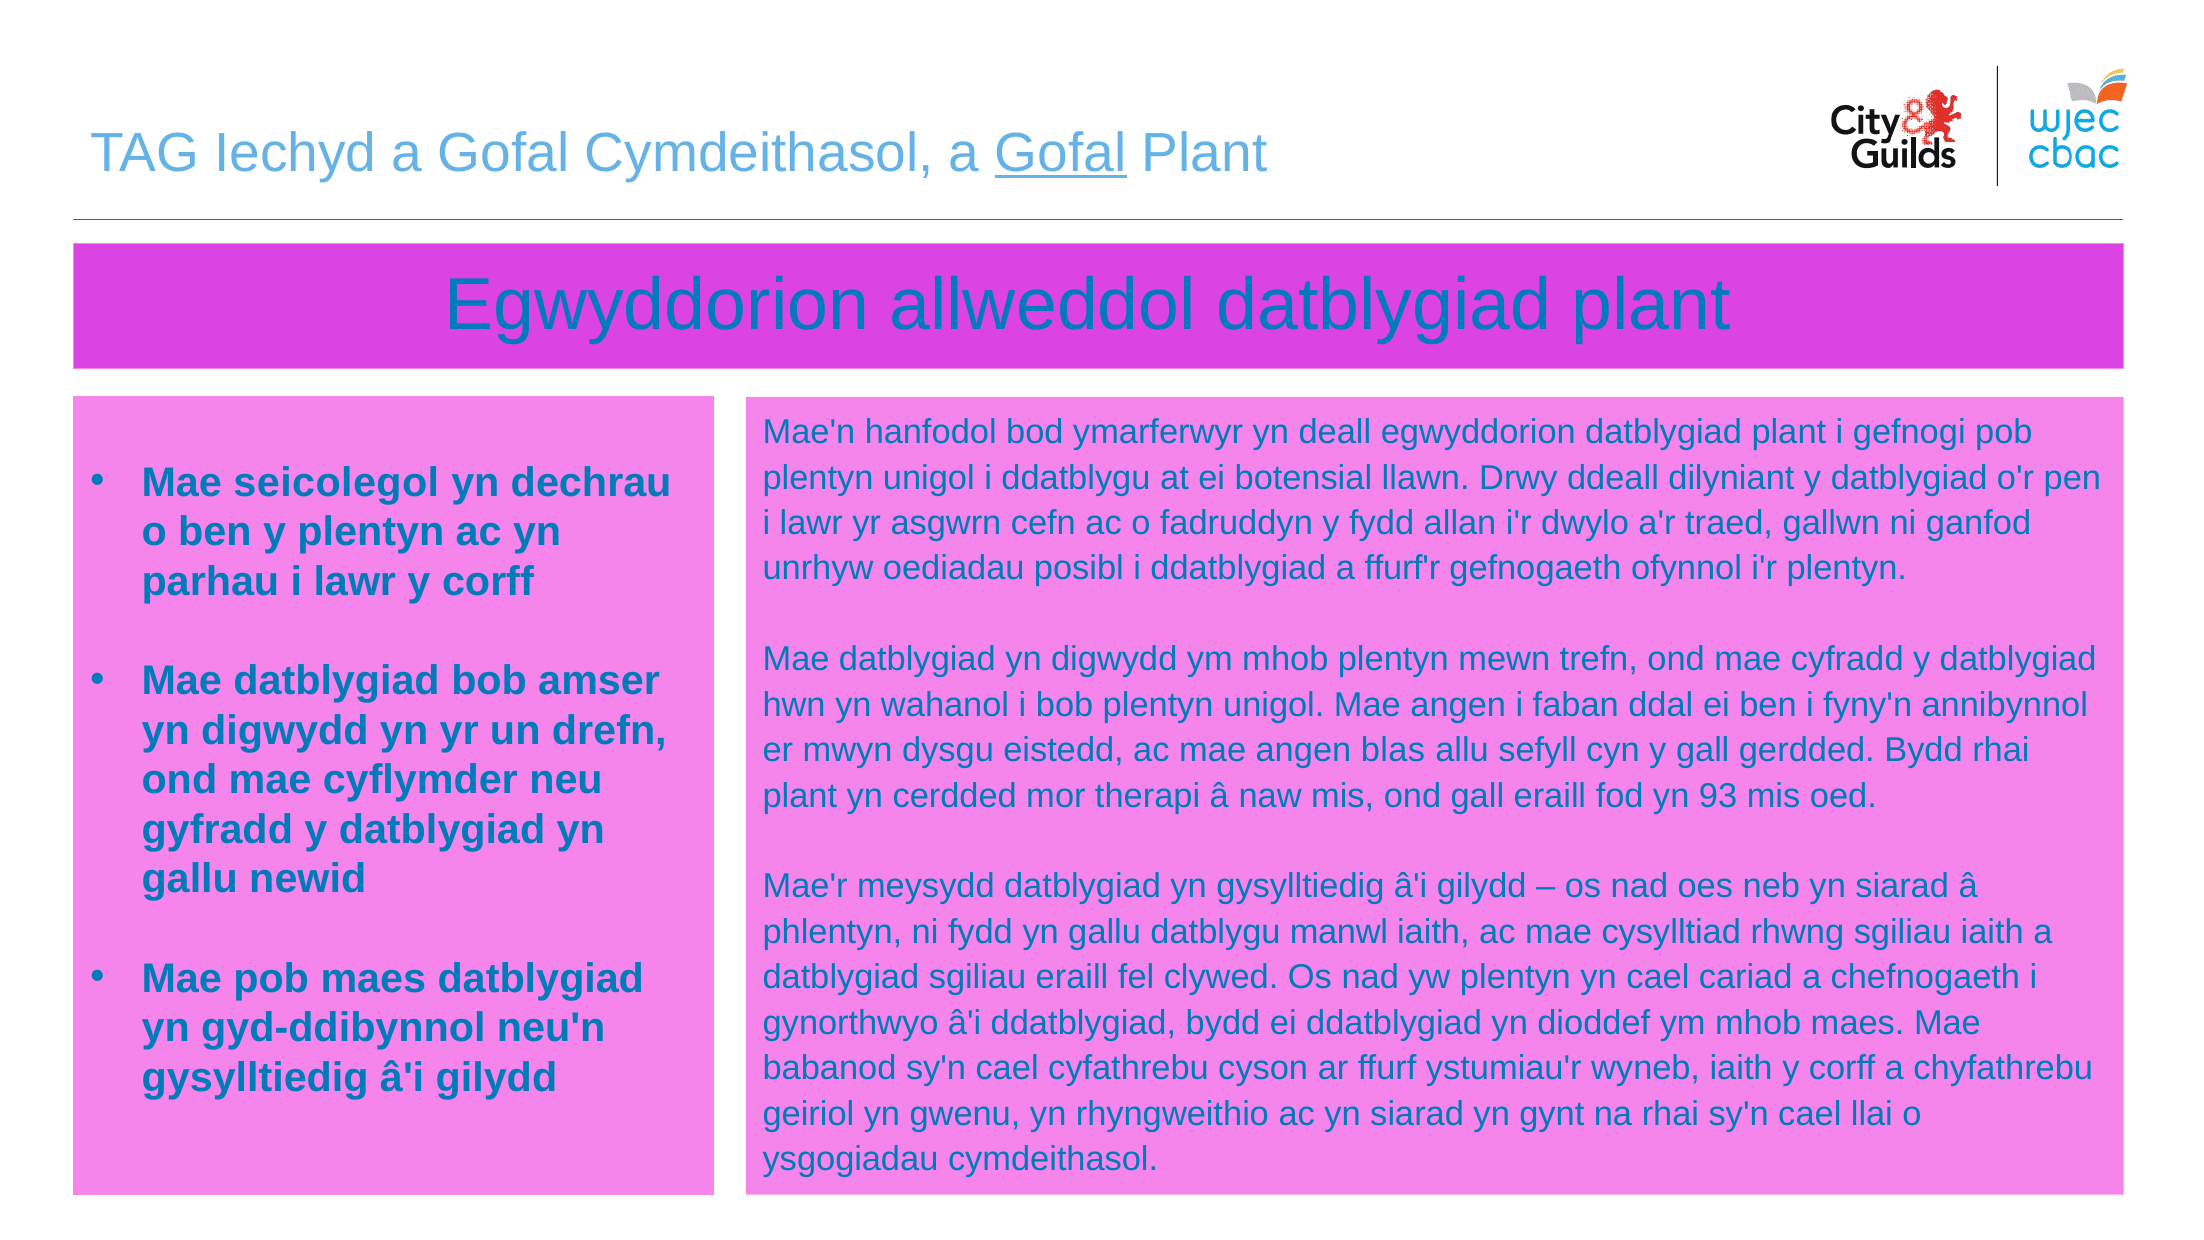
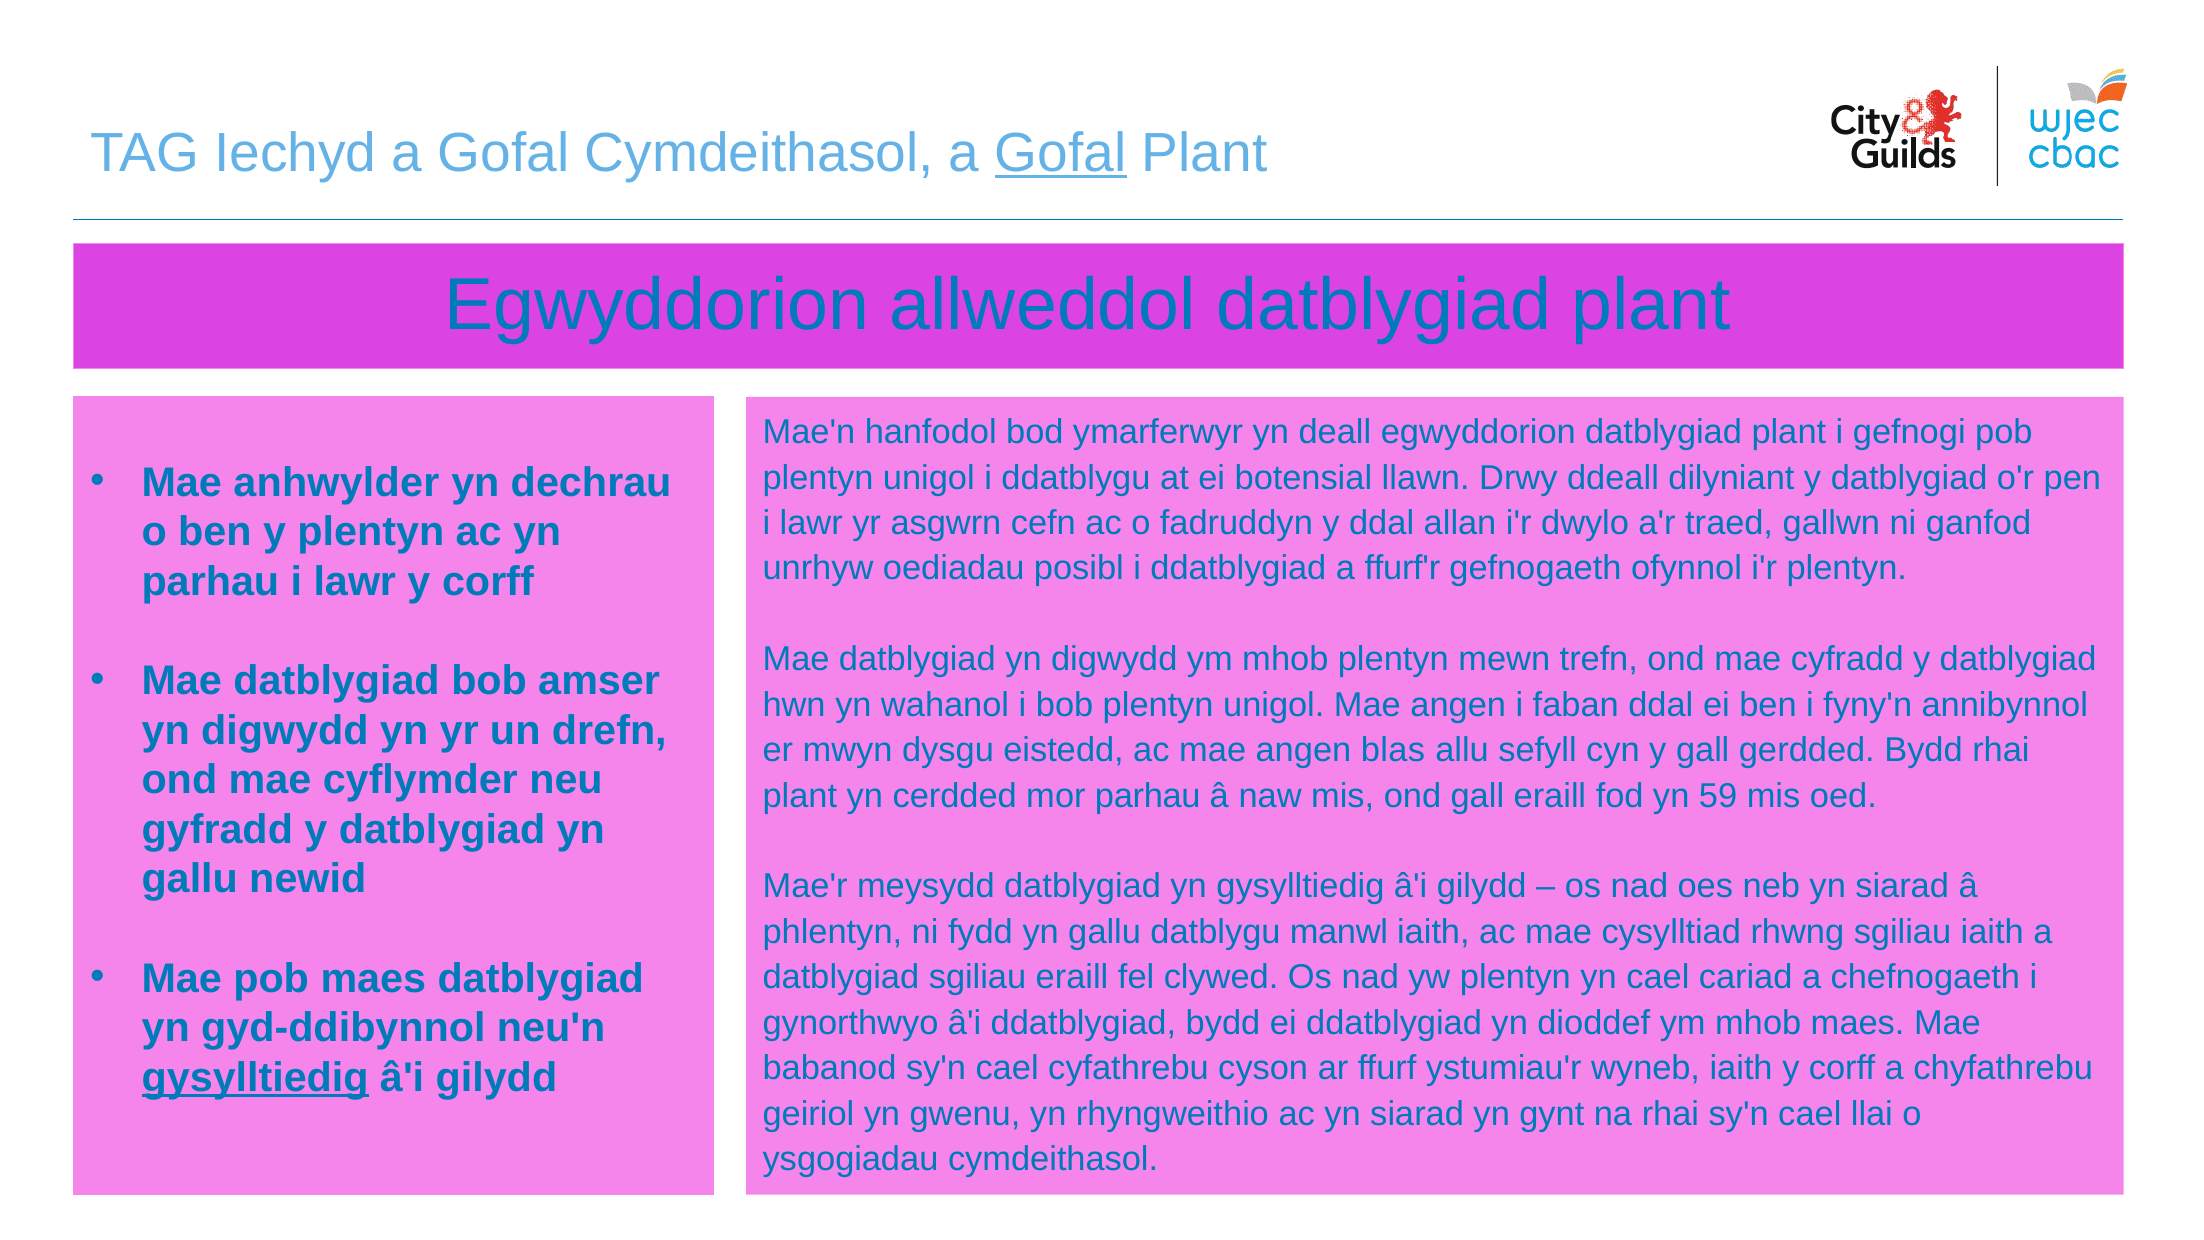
seicolegol: seicolegol -> anhwylder (336, 482)
y fydd: fydd -> ddal (1382, 523)
mor therapi: therapi -> parhau (1148, 796)
93: 93 -> 59 (1718, 796)
gysylltiedig underline: none -> present (255, 1077)
